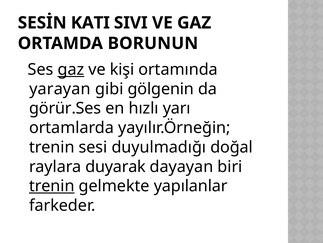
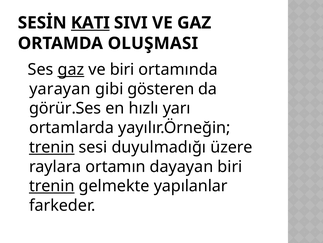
KATI underline: none -> present (90, 23)
BORUNUN: BORUNUN -> OLUŞMASI (153, 43)
ve kişi: kişi -> biri (122, 69)
gölgenin: gölgenin -> gösteren (161, 89)
trenin underline: none -> present (52, 147)
doğal: doğal -> üzere (231, 147)
duyarak: duyarak -> ortamın (116, 166)
